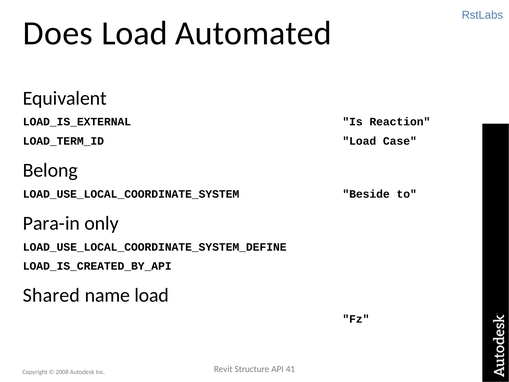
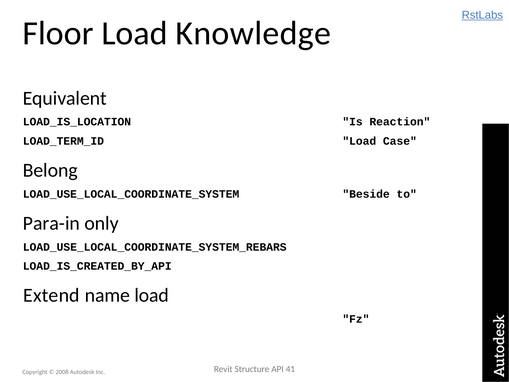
RstLabs underline: none -> present (482, 15)
Does: Does -> Floor (58, 33)
Automated: Automated -> Knowledge (253, 33)
LOAD_IS_EXTERNAL: LOAD_IS_EXTERNAL -> LOAD_IS_LOCATION (77, 122)
LOAD_USE_LOCAL_COORDINATE_SYSTEM_DEFINE: LOAD_USE_LOCAL_COORDINATE_SYSTEM_DEFINE -> LOAD_USE_LOCAL_COORDINATE_SYSTEM_REBARS (155, 247)
Shared: Shared -> Extend (51, 295)
